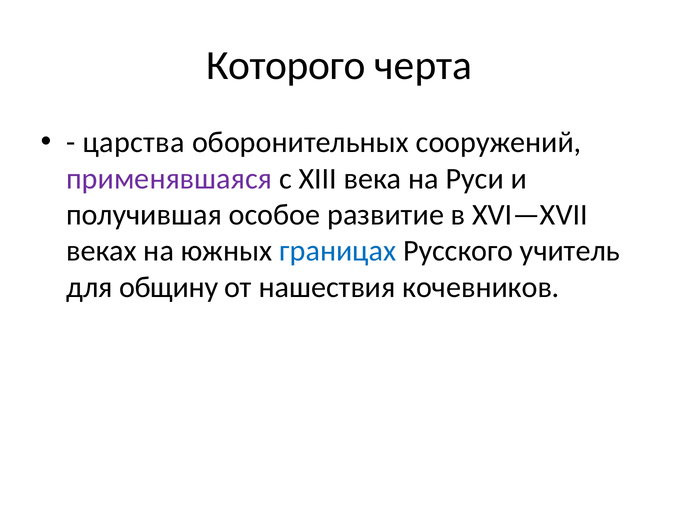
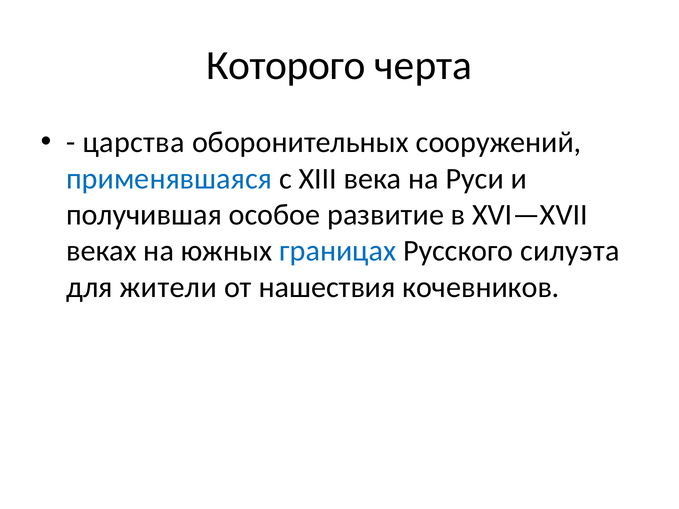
применявшаяся colour: purple -> blue (169, 179)
учитель: учитель -> силуэта (570, 251)
общину: общину -> жители (168, 287)
